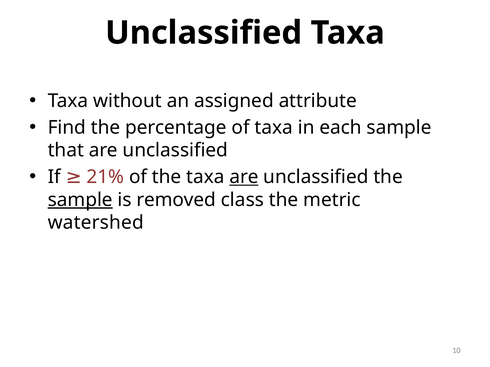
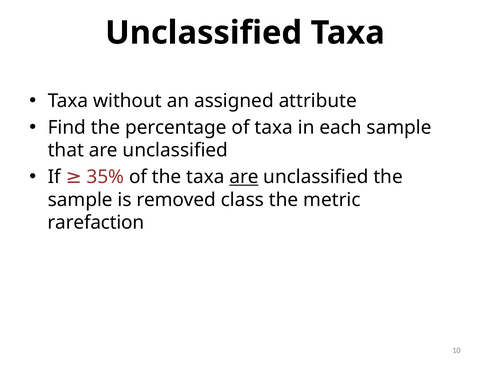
21%: 21% -> 35% (105, 177)
sample underline: present -> none (80, 200)
watershed: watershed -> rarefaction (96, 223)
